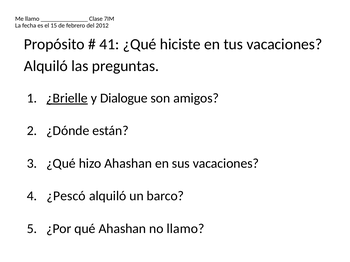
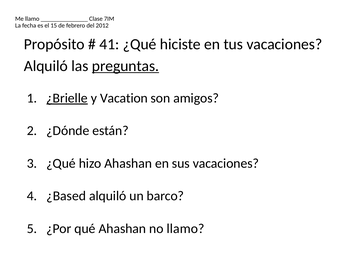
preguntas underline: none -> present (126, 66)
Dialogue: Dialogue -> Vacation (124, 98)
¿Pescó: ¿Pescó -> ¿Based (66, 196)
